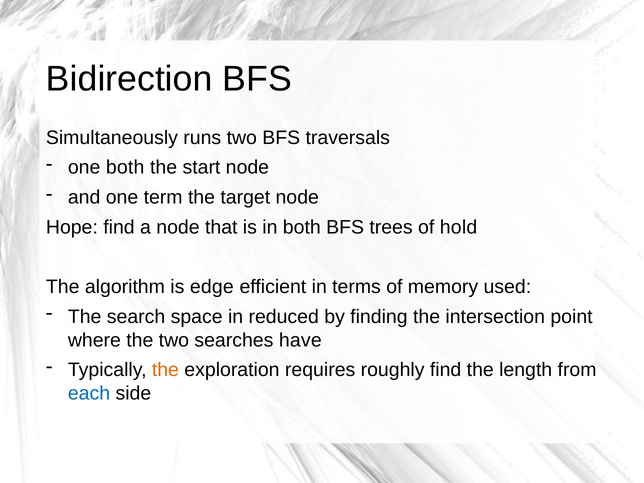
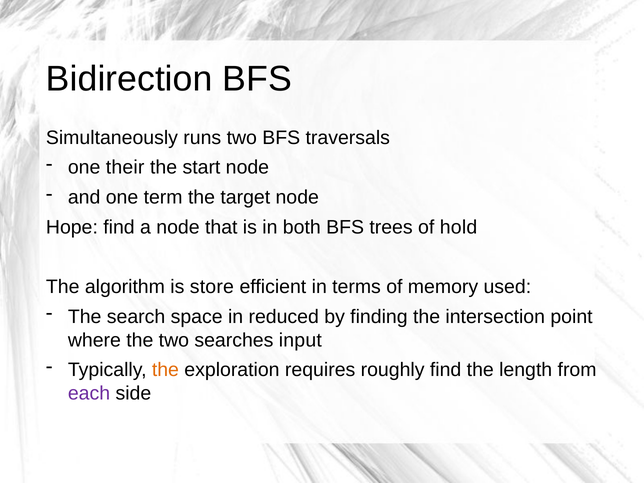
one both: both -> their (125, 167)
edge: edge -> store (212, 287)
have: have -> input (300, 340)
each colour: blue -> purple (89, 393)
